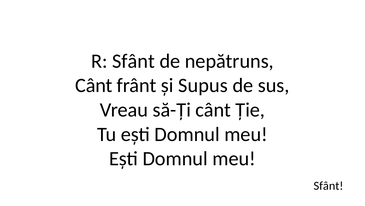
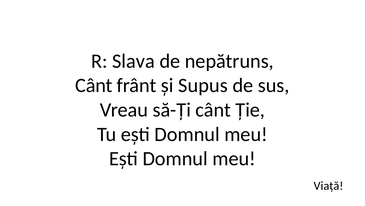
R Sfânt: Sfânt -> Slava (133, 61)
Sfânt: Sfânt -> Viață (328, 185)
